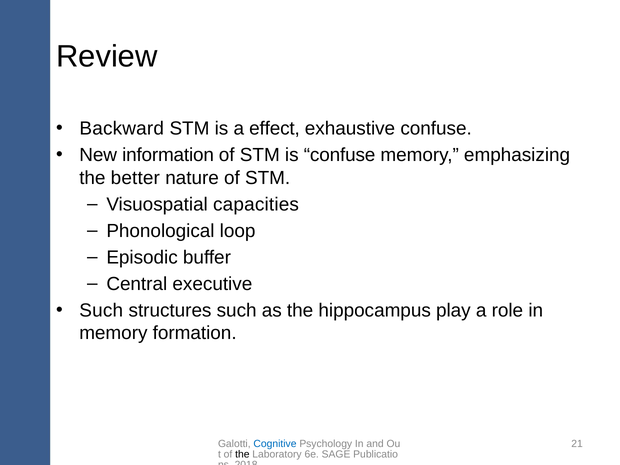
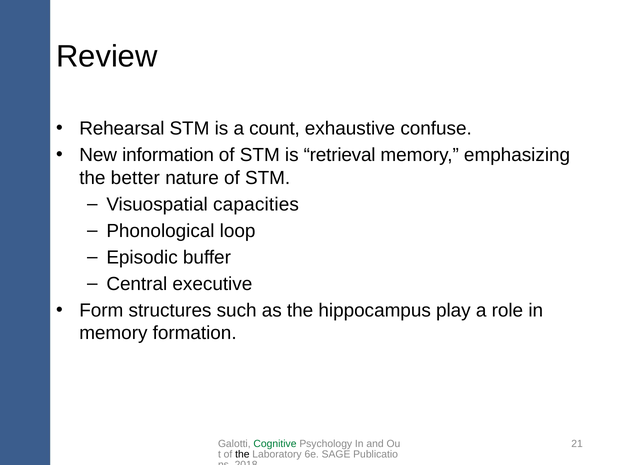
Backward: Backward -> Rehearsal (122, 129)
effect: effect -> count (275, 129)
is confuse: confuse -> retrieval (340, 155)
Such: Such -> Form (101, 310)
Cognitive colour: blue -> green (275, 444)
